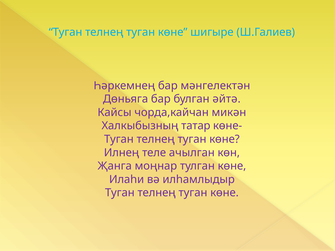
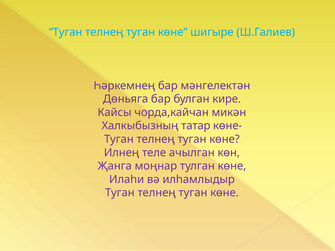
әйтә: әйтә -> кире (227, 99)
